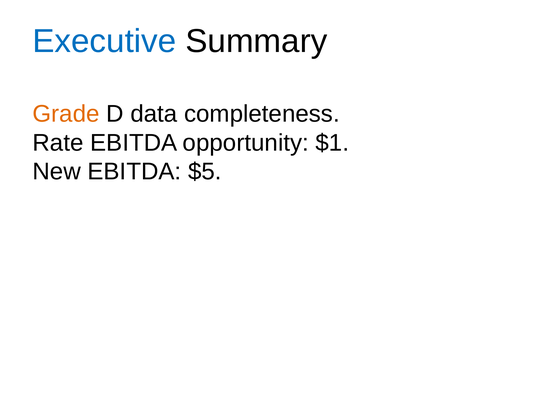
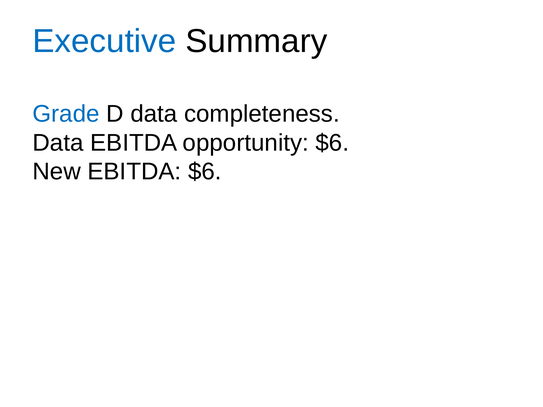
Grade colour: orange -> blue (66, 114)
Rate: Rate -> Data (58, 143)
opportunity $1: $1 -> $6 (332, 143)
EBITDA $5: $5 -> $6 (205, 172)
